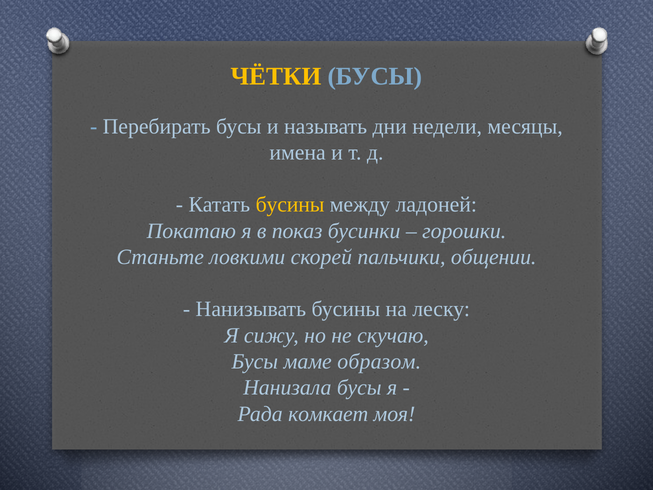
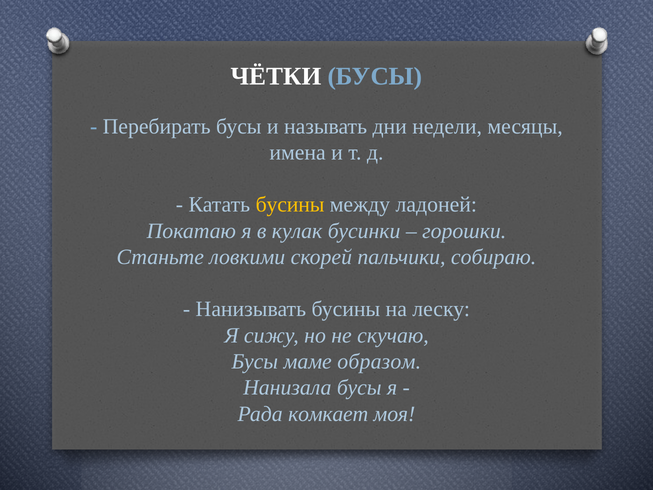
ЧЁТКИ colour: yellow -> white (276, 76)
показ: показ -> кулак (297, 231)
общении: общении -> собираю (494, 257)
